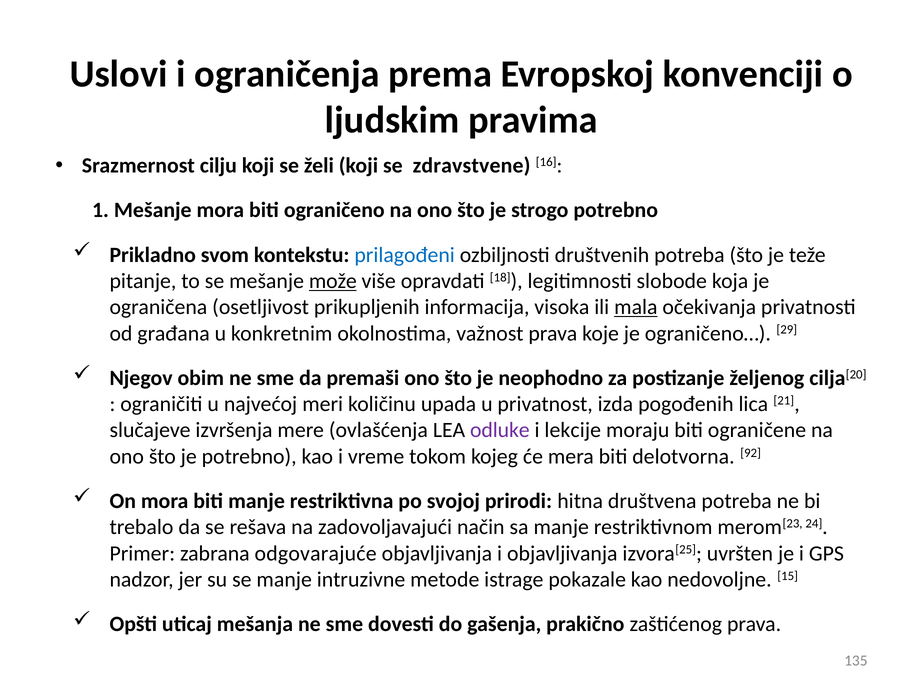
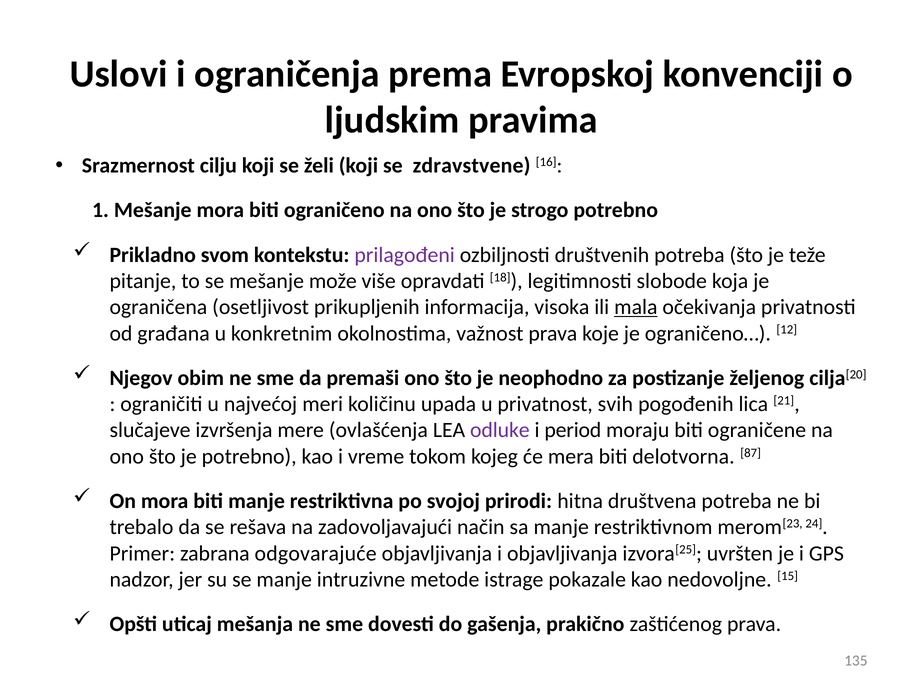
prilagođeni colour: blue -> purple (405, 255)
može underline: present -> none (333, 281)
29: 29 -> 12 (787, 330)
izda: izda -> svih (615, 404)
lekcije: lekcije -> period (573, 430)
92: 92 -> 87 (751, 453)
